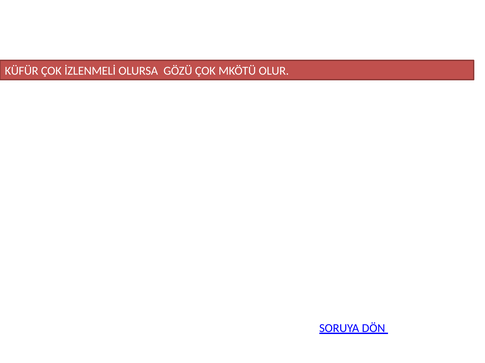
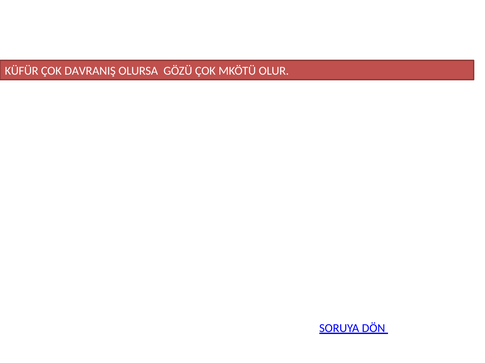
İZLENMELİ: İZLENMELİ -> DAVRANIŞ (90, 71)
